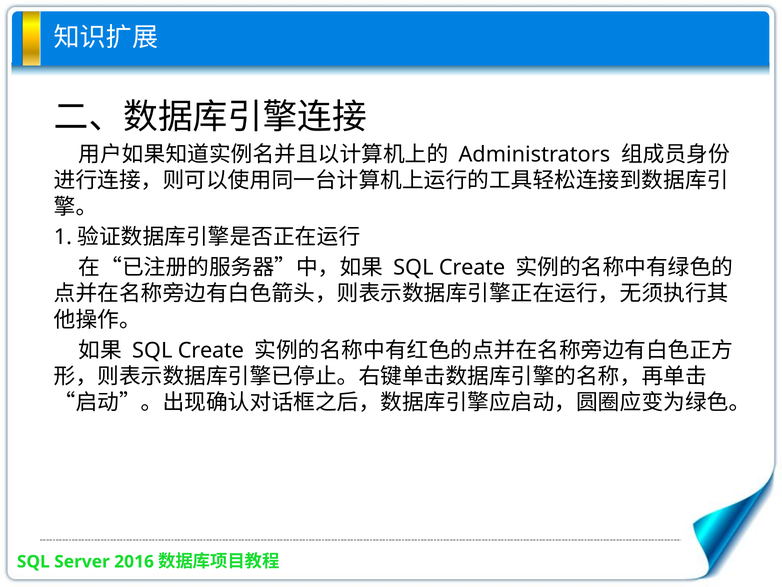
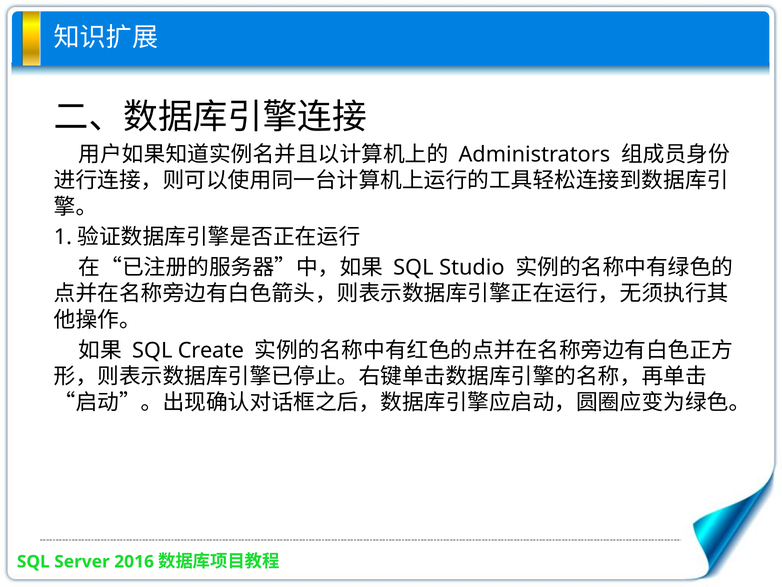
Create: Create -> Studio (472, 267)
